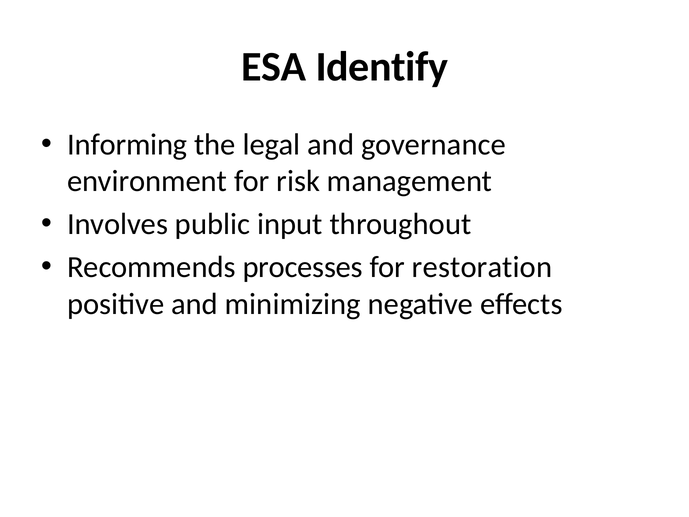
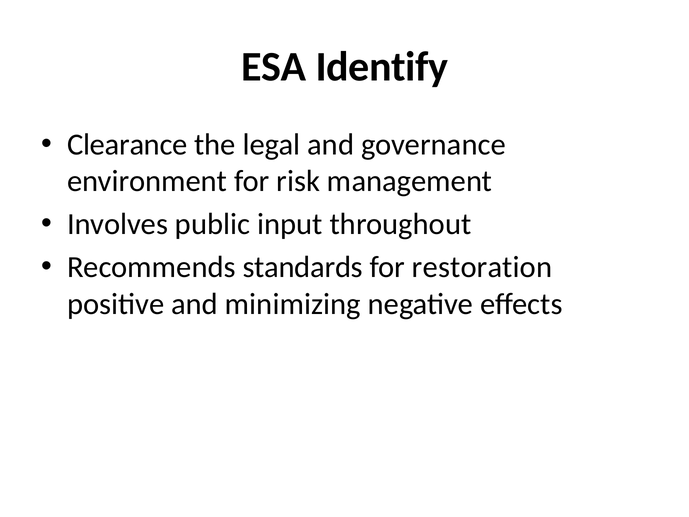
Informing: Informing -> Clearance (127, 145)
processes: processes -> standards (303, 267)
